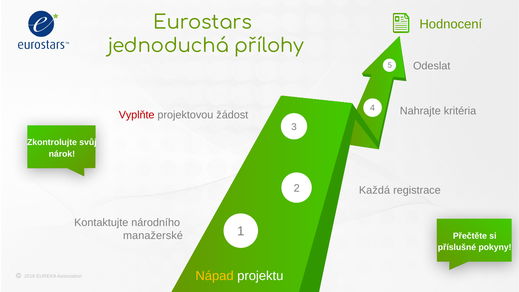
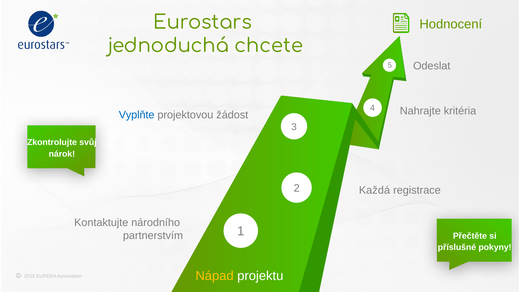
přílohy: přílohy -> chcete (269, 46)
Vyplňte colour: red -> blue (137, 115)
manažerské: manažerské -> partnerstvím (153, 236)
